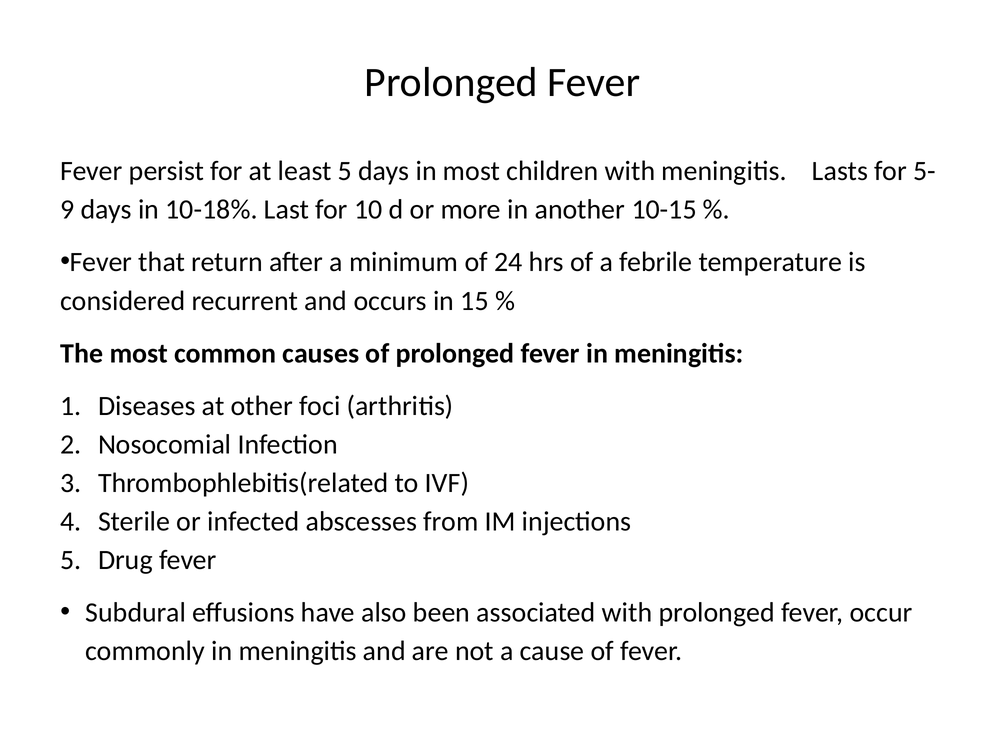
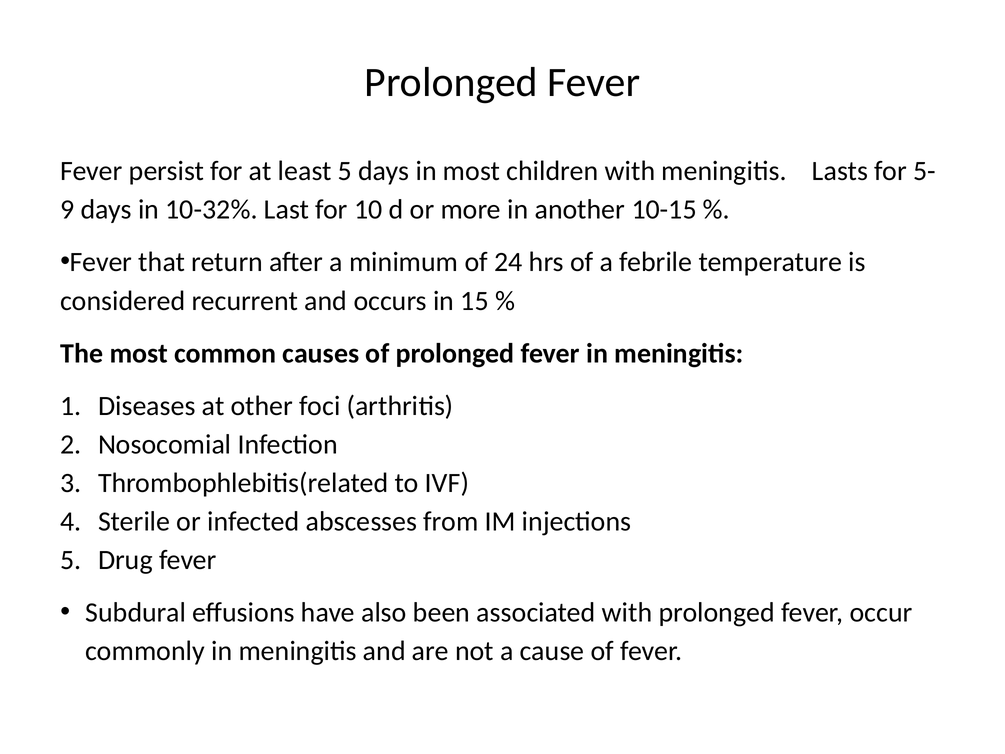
10-18%: 10-18% -> 10-32% (211, 210)
